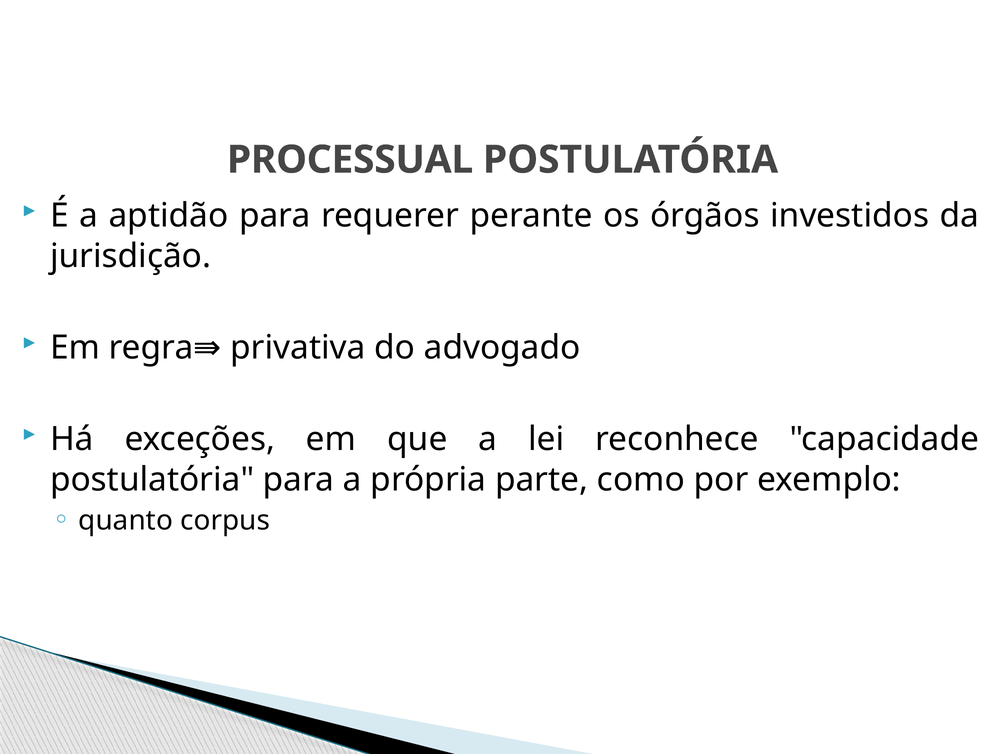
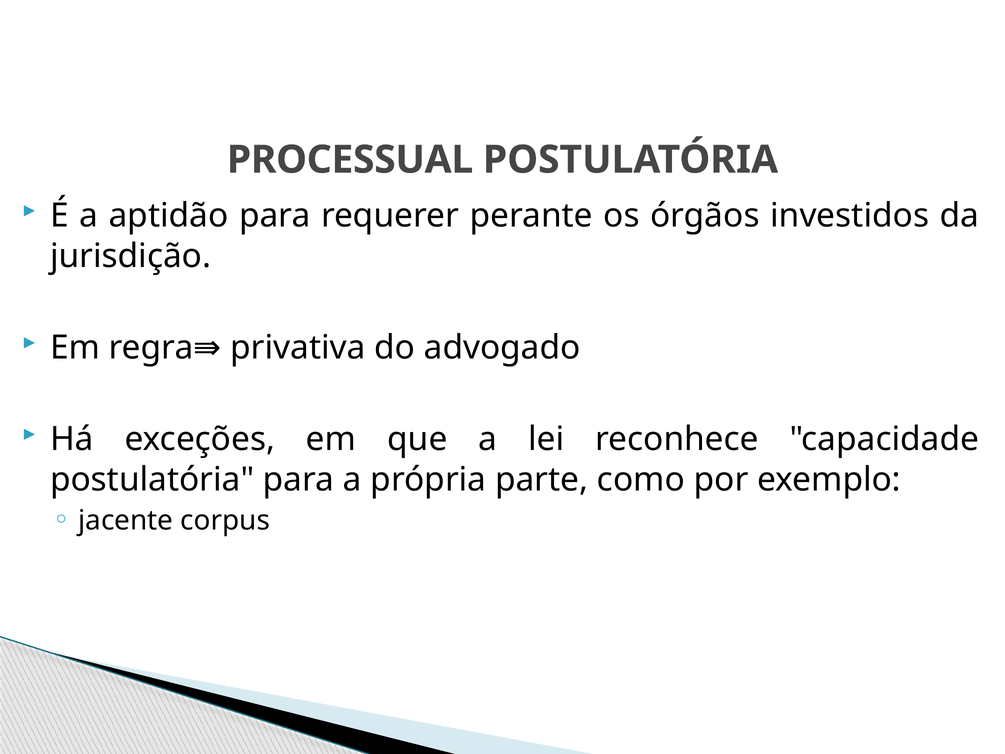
quanto: quanto -> jacente (126, 520)
